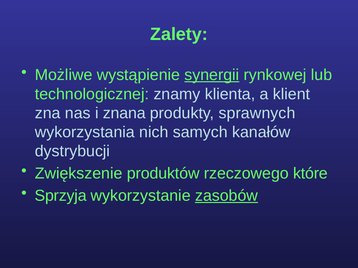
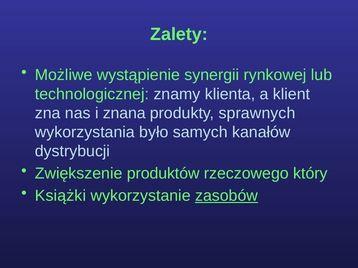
synergii underline: present -> none (212, 75)
nich: nich -> było (154, 132)
które: które -> który (310, 174)
Sprzyja: Sprzyja -> Książki (60, 196)
